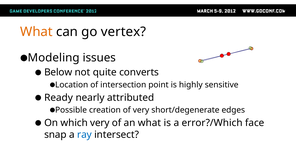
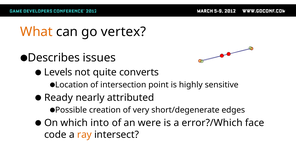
Modeling: Modeling -> Describes (54, 58)
Below: Below -> Levels (58, 73)
which very: very -> into (100, 123)
an what: what -> were (150, 123)
snap: snap -> code (55, 135)
ray colour: blue -> orange (84, 135)
